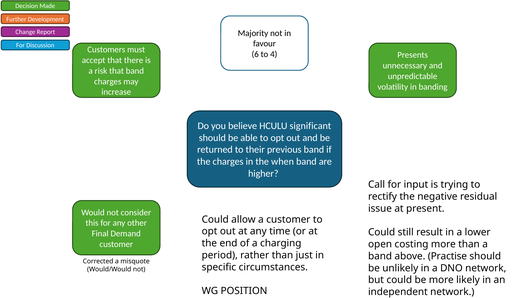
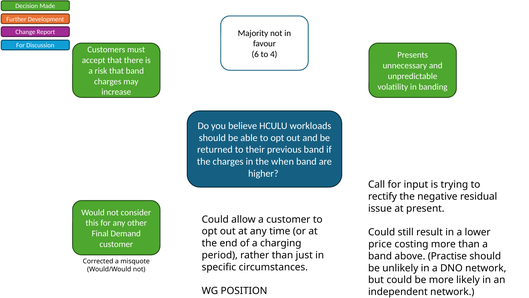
significant: significant -> workloads (310, 126)
open: open -> price (380, 244)
